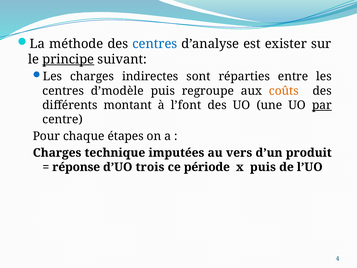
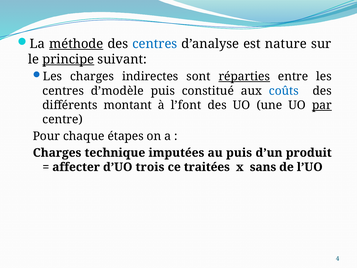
méthode underline: none -> present (76, 44)
exister: exister -> nature (286, 44)
réparties underline: none -> present (244, 76)
regroupe: regroupe -> constitué (208, 91)
coûts colour: orange -> blue (284, 91)
au vers: vers -> puis (239, 153)
réponse: réponse -> affecter (76, 167)
période: période -> traitées (207, 167)
x puis: puis -> sans (263, 167)
